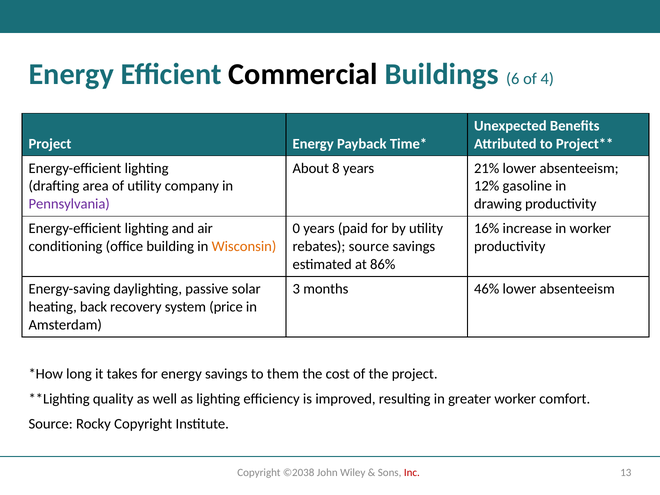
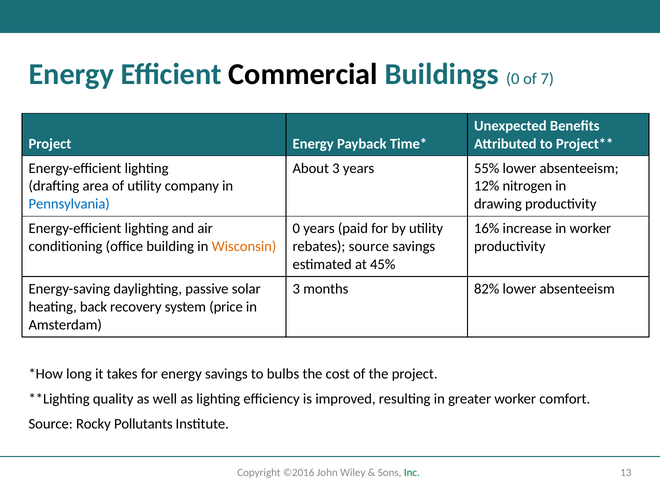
Buildings 6: 6 -> 0 (513, 79)
4: 4 -> 7 (547, 79)
About 8: 8 -> 3 (336, 168)
21%: 21% -> 55% (487, 168)
gasoline: gasoline -> nitrogen (527, 186)
Pennsylvania colour: purple -> blue (69, 204)
86%: 86% -> 45% (383, 264)
46%: 46% -> 82% (487, 289)
them: them -> bulbs (283, 374)
Rocky Copyright: Copyright -> Pollutants (143, 424)
©2038: ©2038 -> ©2016 (299, 473)
Inc colour: red -> green (412, 473)
